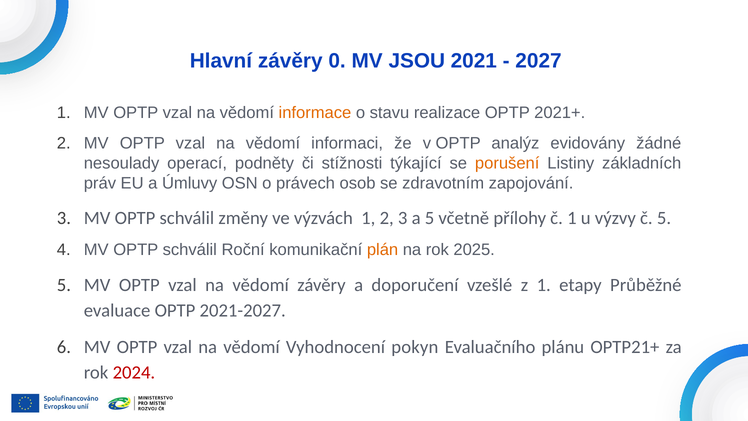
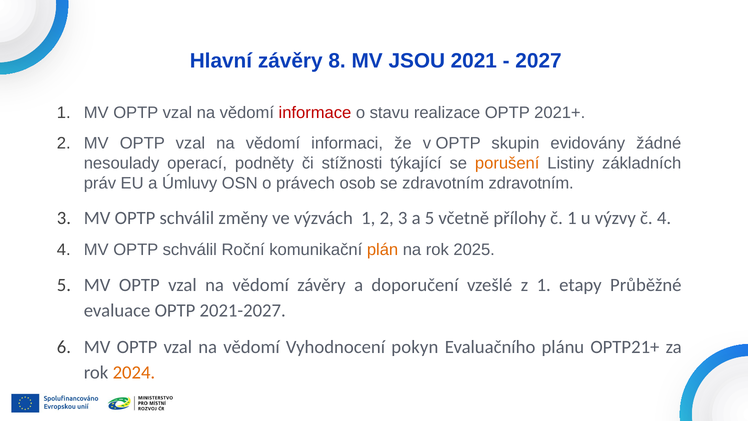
0: 0 -> 8 (337, 61)
informace colour: orange -> red (315, 113)
analýz: analýz -> skupin (515, 143)
zdravotním zapojování: zapojování -> zdravotním (531, 183)
č 5: 5 -> 4 (664, 218)
2024 colour: red -> orange (134, 372)
